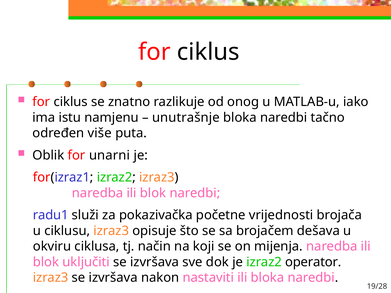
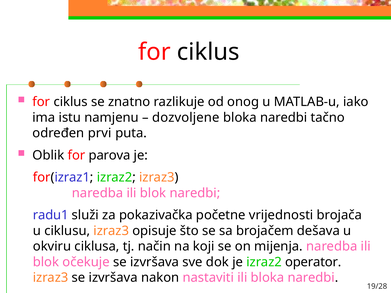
unutrašnje: unutrašnje -> dozvoljene (186, 118)
više: više -> prvi (100, 133)
unarni: unarni -> parova (110, 155)
uključiti: uključiti -> očekuje (86, 262)
